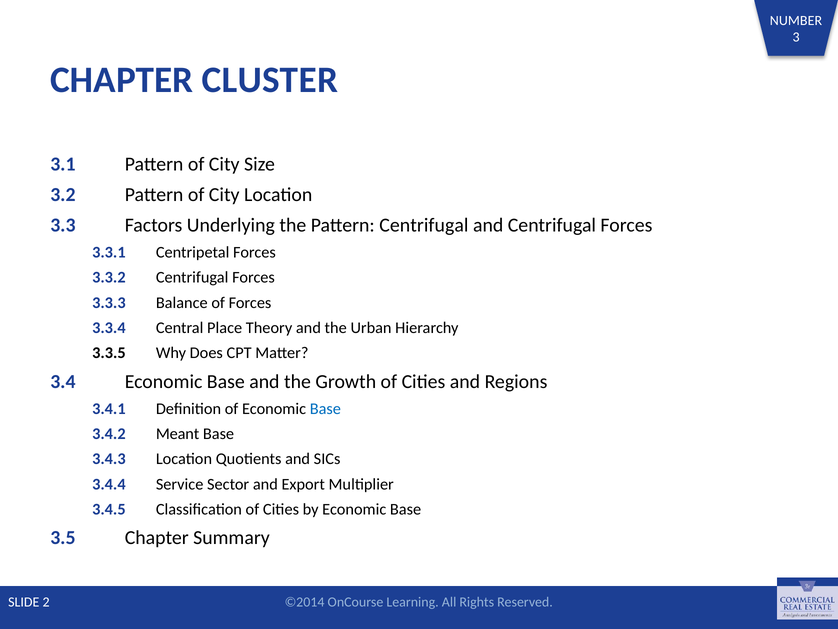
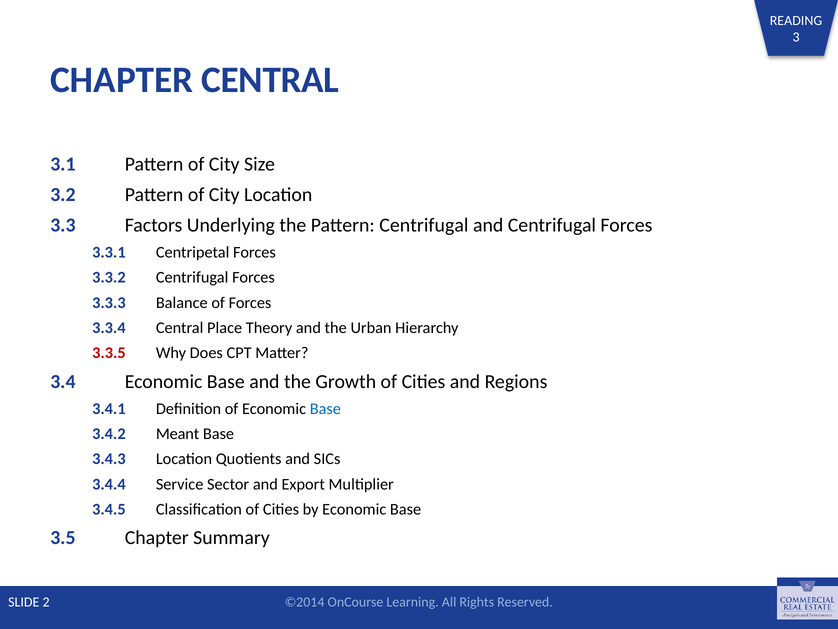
NUMBER: NUMBER -> READING (796, 20)
CHAPTER CLUSTER: CLUSTER -> CENTRAL (270, 80)
3.3.5 colour: black -> red (109, 353)
